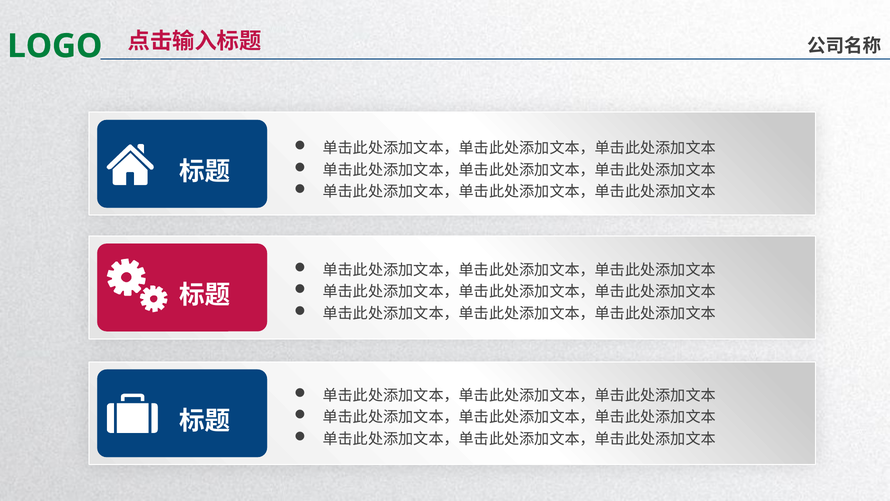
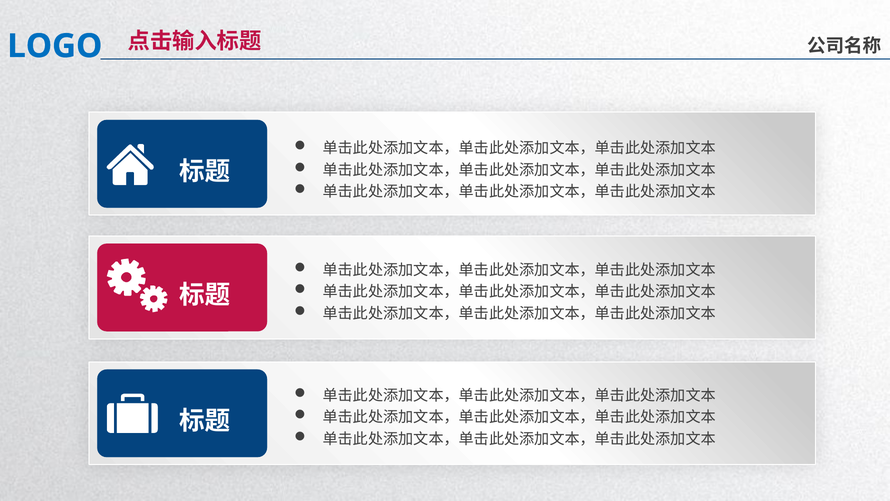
LOGO colour: green -> blue (55, 46)
